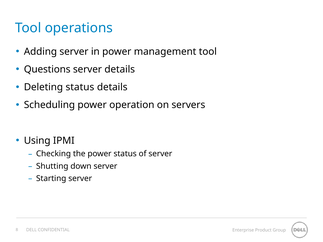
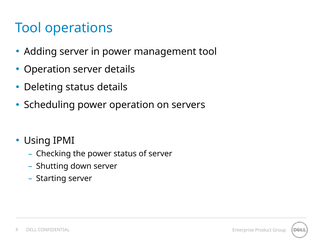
Questions: Questions -> Operation (47, 69)
